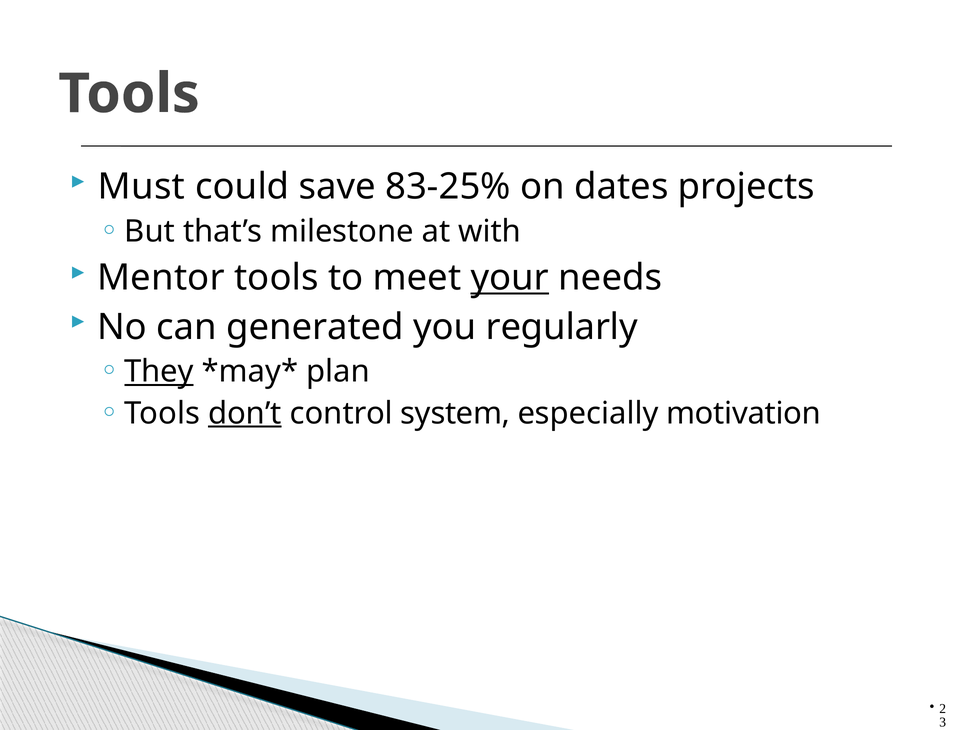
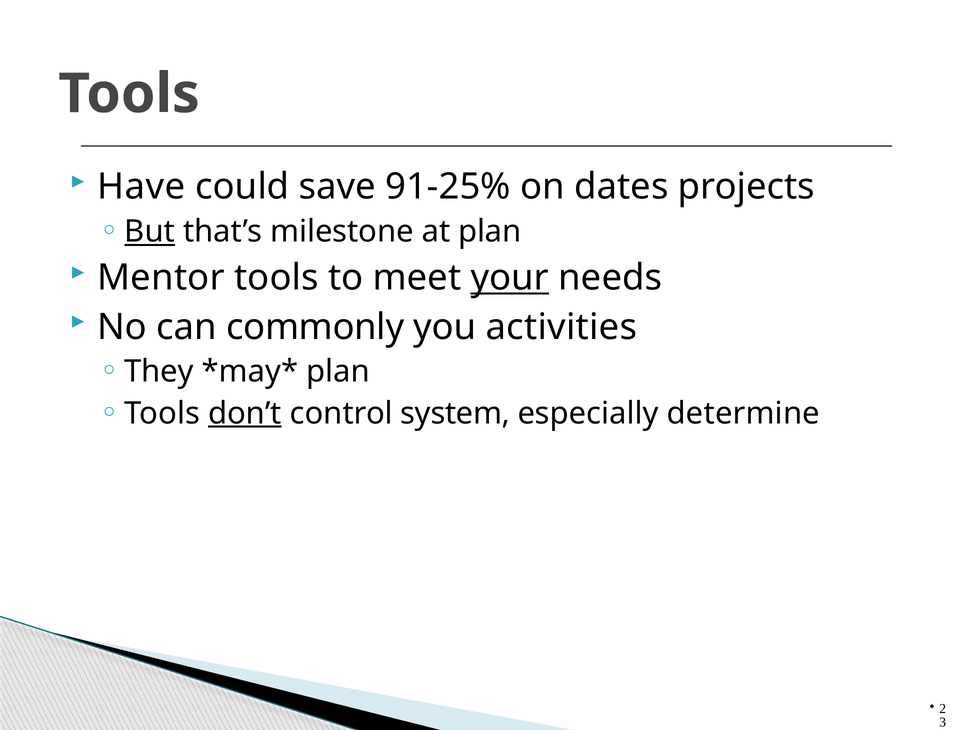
Must: Must -> Have (141, 187)
83-25%: 83-25% -> 91-25% (448, 187)
But underline: none -> present (150, 231)
at with: with -> plan (490, 231)
generated: generated -> commonly (315, 327)
regularly: regularly -> activities (562, 327)
They underline: present -> none (159, 372)
motivation: motivation -> determine (743, 413)
